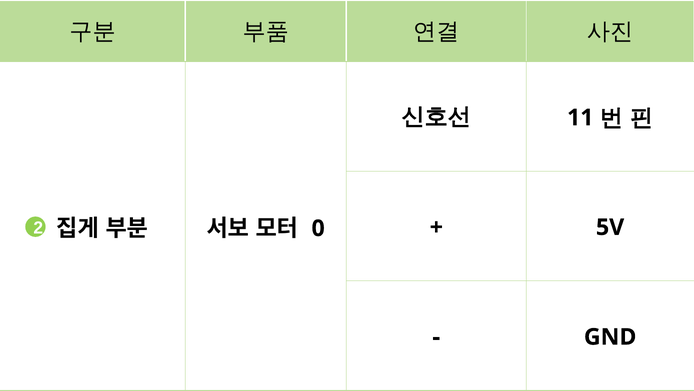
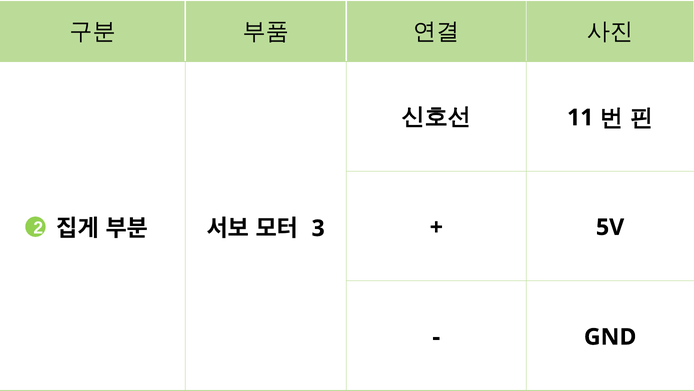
0: 0 -> 3 (318, 228)
